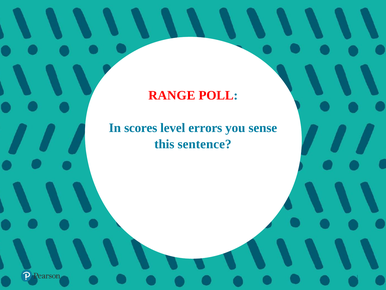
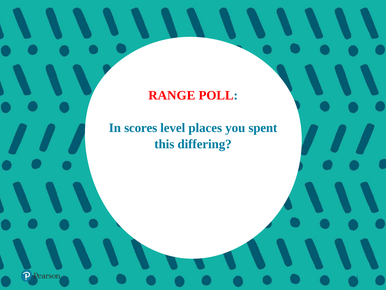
errors: errors -> places (205, 128)
sense: sense -> spent (263, 128)
sentence: sentence -> differing (205, 144)
